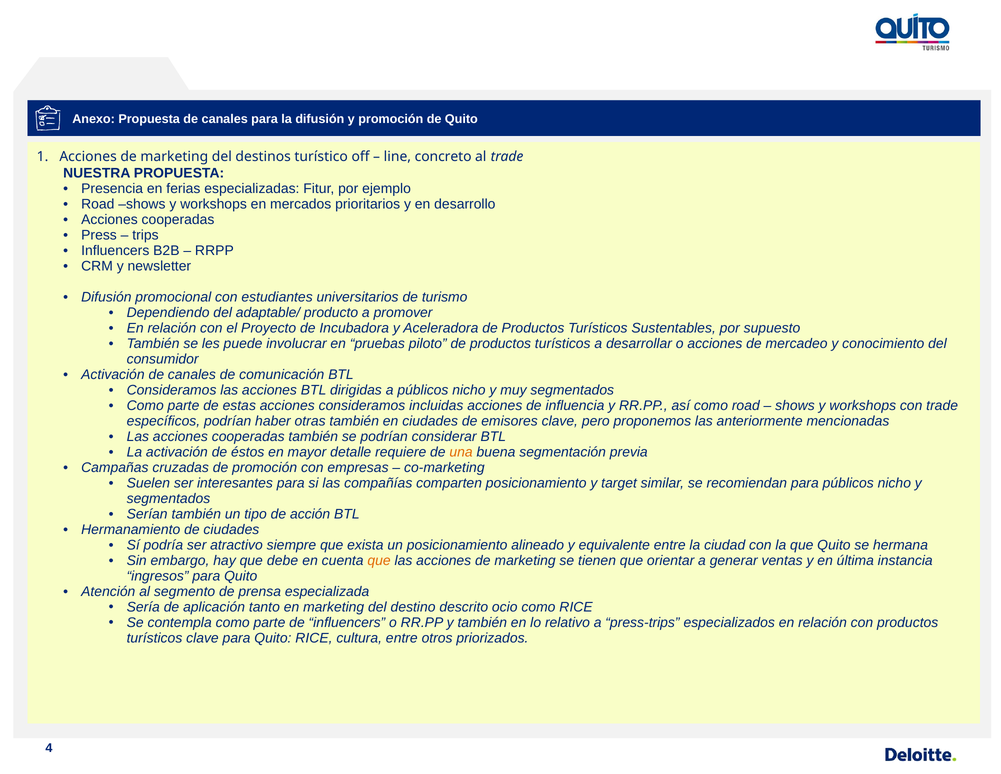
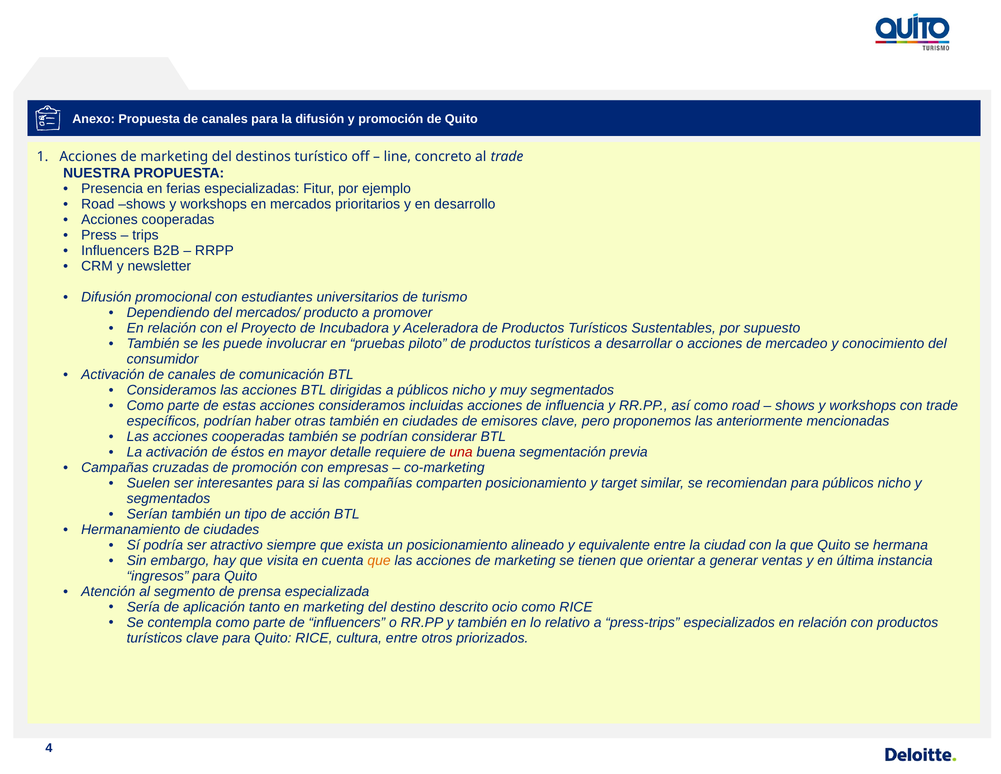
adaptable/: adaptable/ -> mercados/ (268, 313)
una colour: orange -> red (461, 452)
debe: debe -> visita (283, 560)
